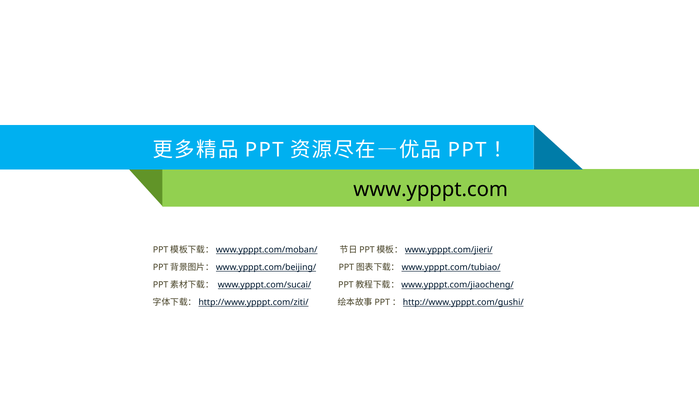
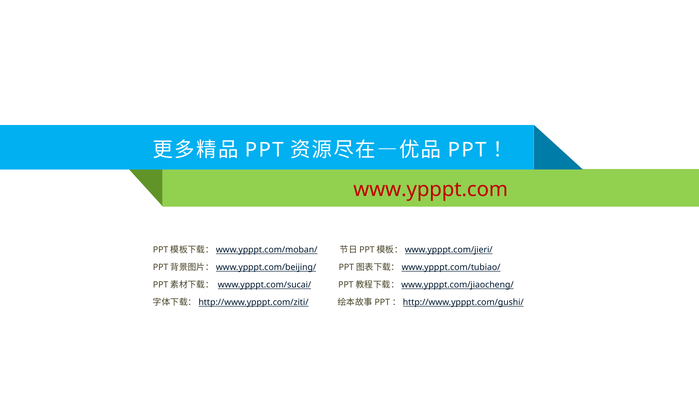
www.ypppt.com colour: black -> red (431, 189)
